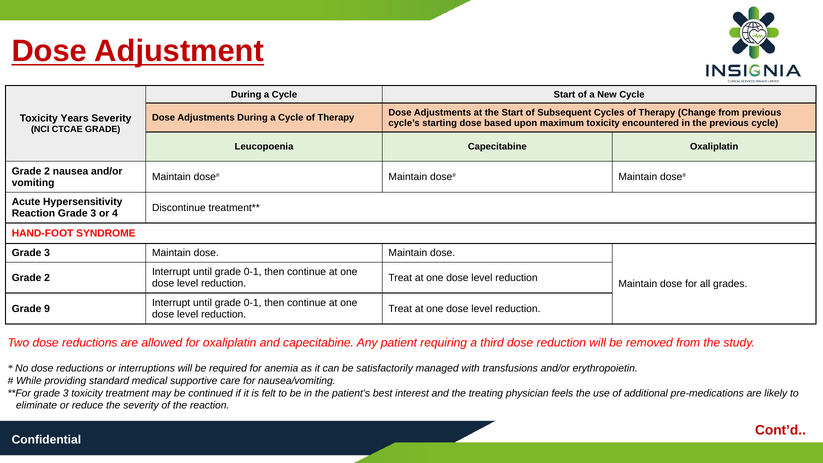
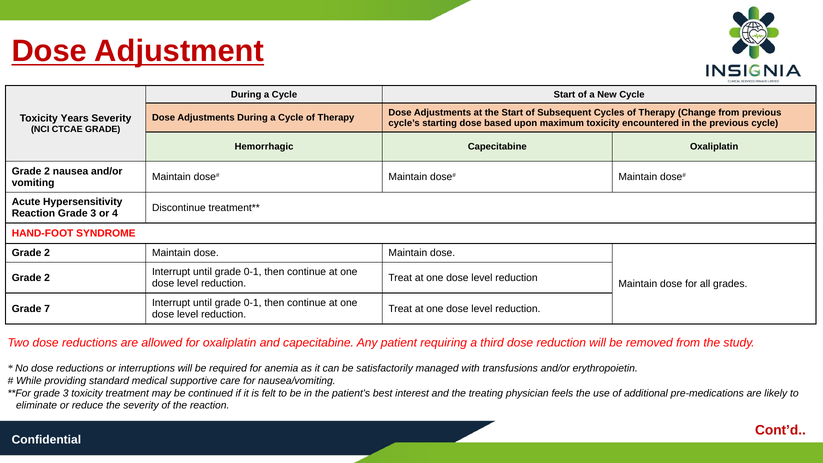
Leucopoenia: Leucopoenia -> Hemorrhagic (264, 147)
3: 3 -> 2 (47, 253)
9: 9 -> 7 (47, 309)
